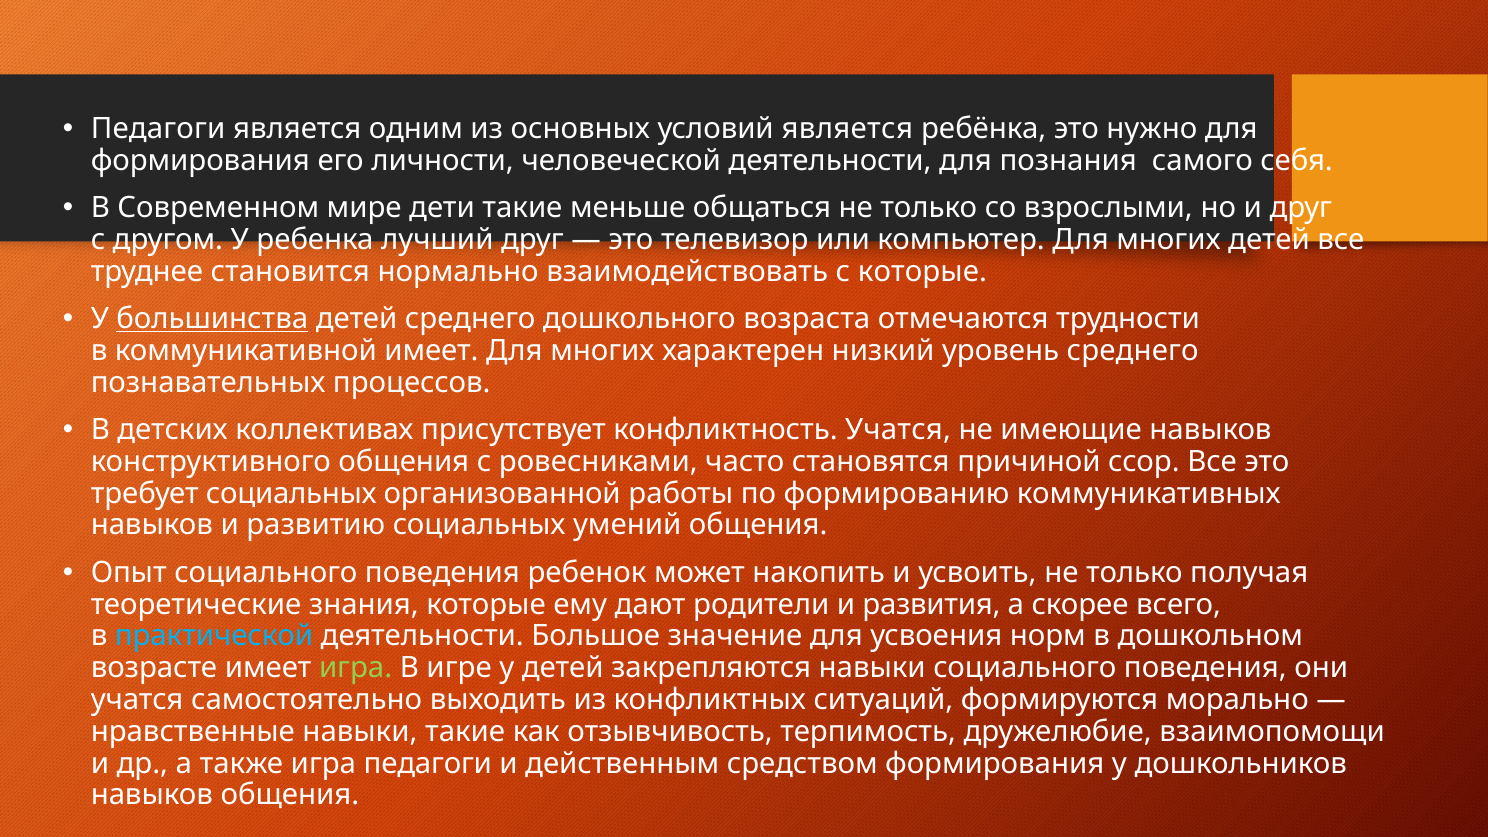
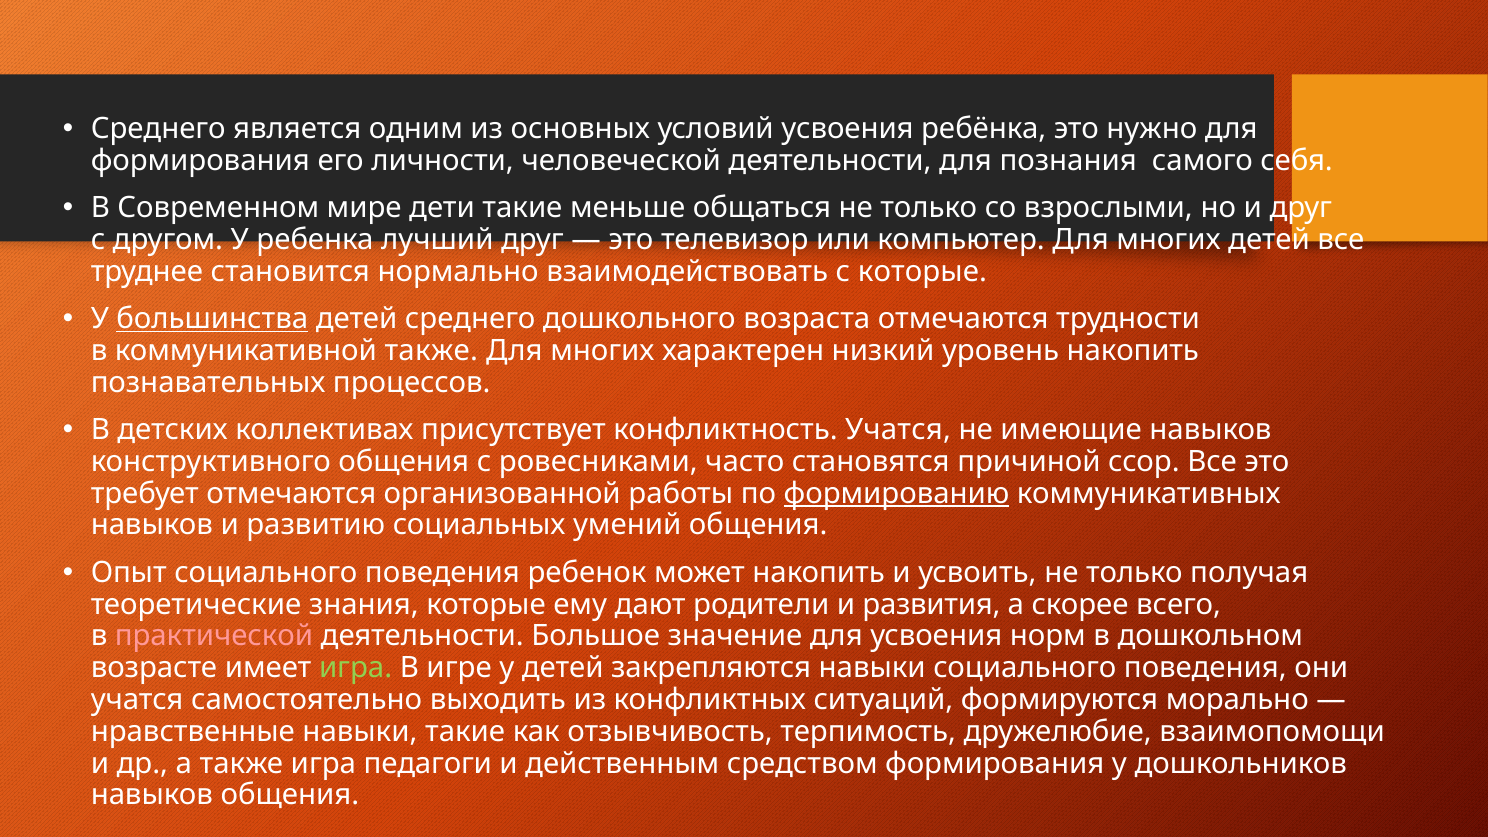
Педагоги: Педагоги -> Среднего (158, 129)
условий является: является -> усвоения (848, 129)
коммуникативной имеет: имеет -> также (431, 351)
уровень среднего: среднего -> накопить (1133, 351)
требует социальных: социальных -> отмечаются (291, 493)
формированию underline: none -> present (897, 493)
практической colour: light blue -> pink (214, 636)
